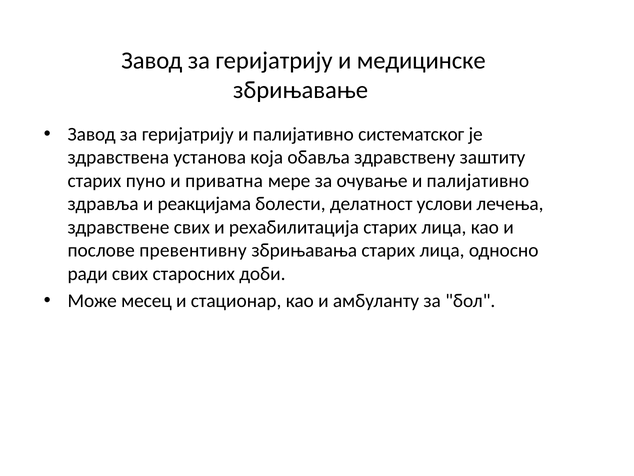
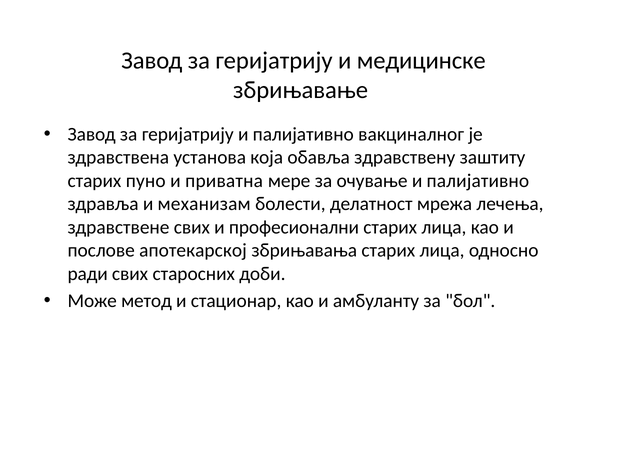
систематског: систематског -> вакциналног (411, 134)
реакцијама: реакцијама -> механизам (204, 204)
услови: услови -> мрежа (445, 204)
рехабилитација: рехабилитација -> професионални (294, 227)
превентивну: превентивну -> апотекарској (193, 250)
месец: месец -> метод (146, 300)
